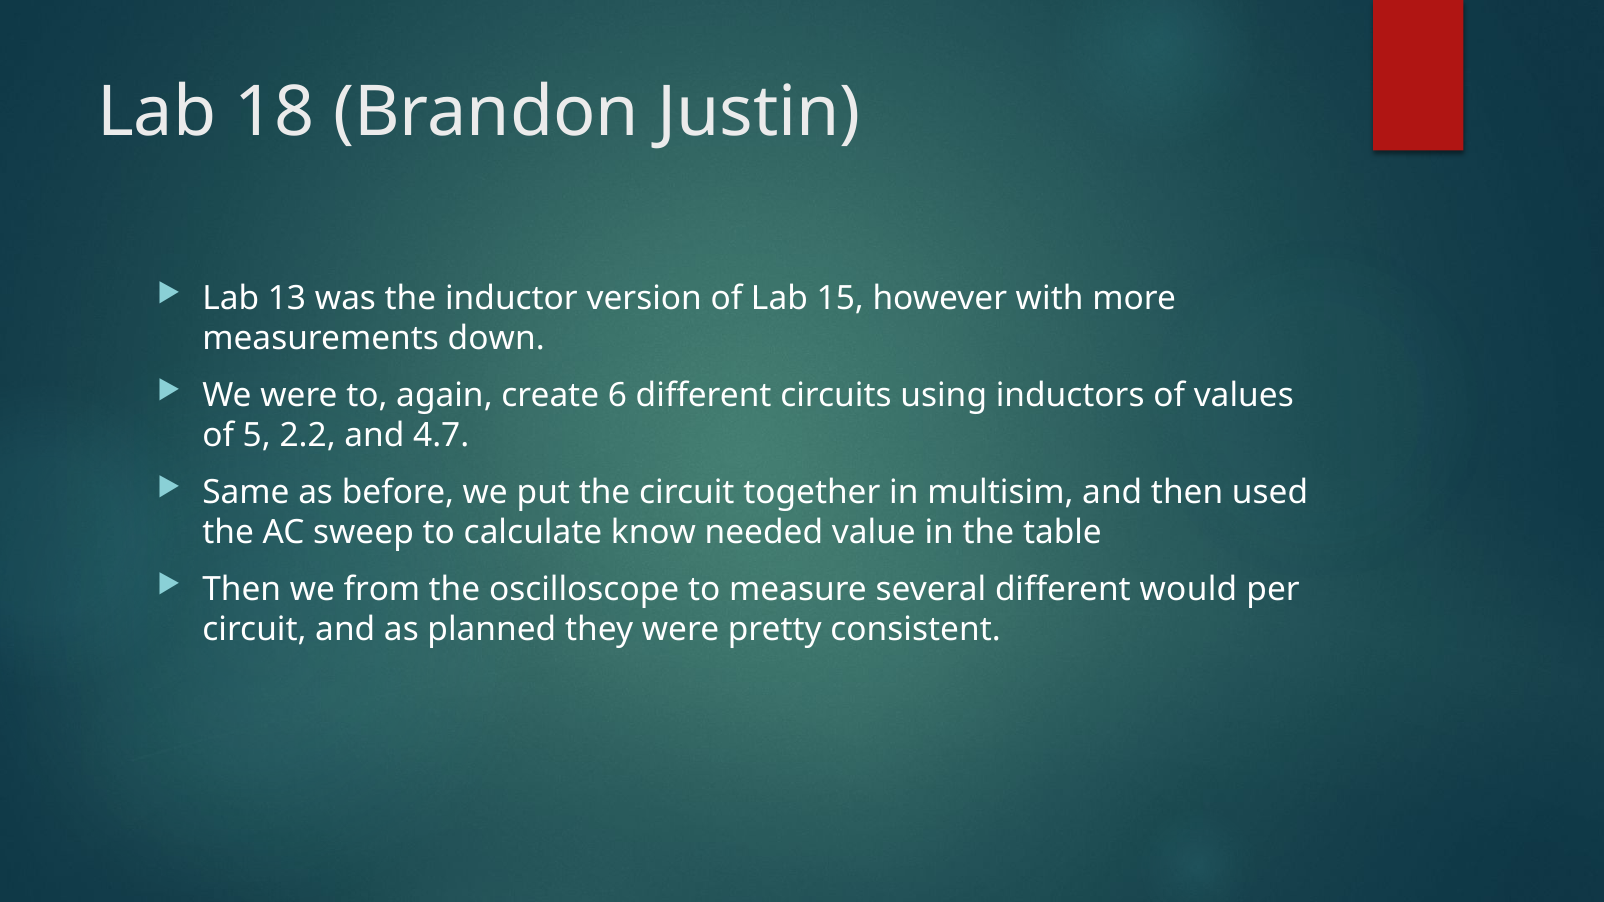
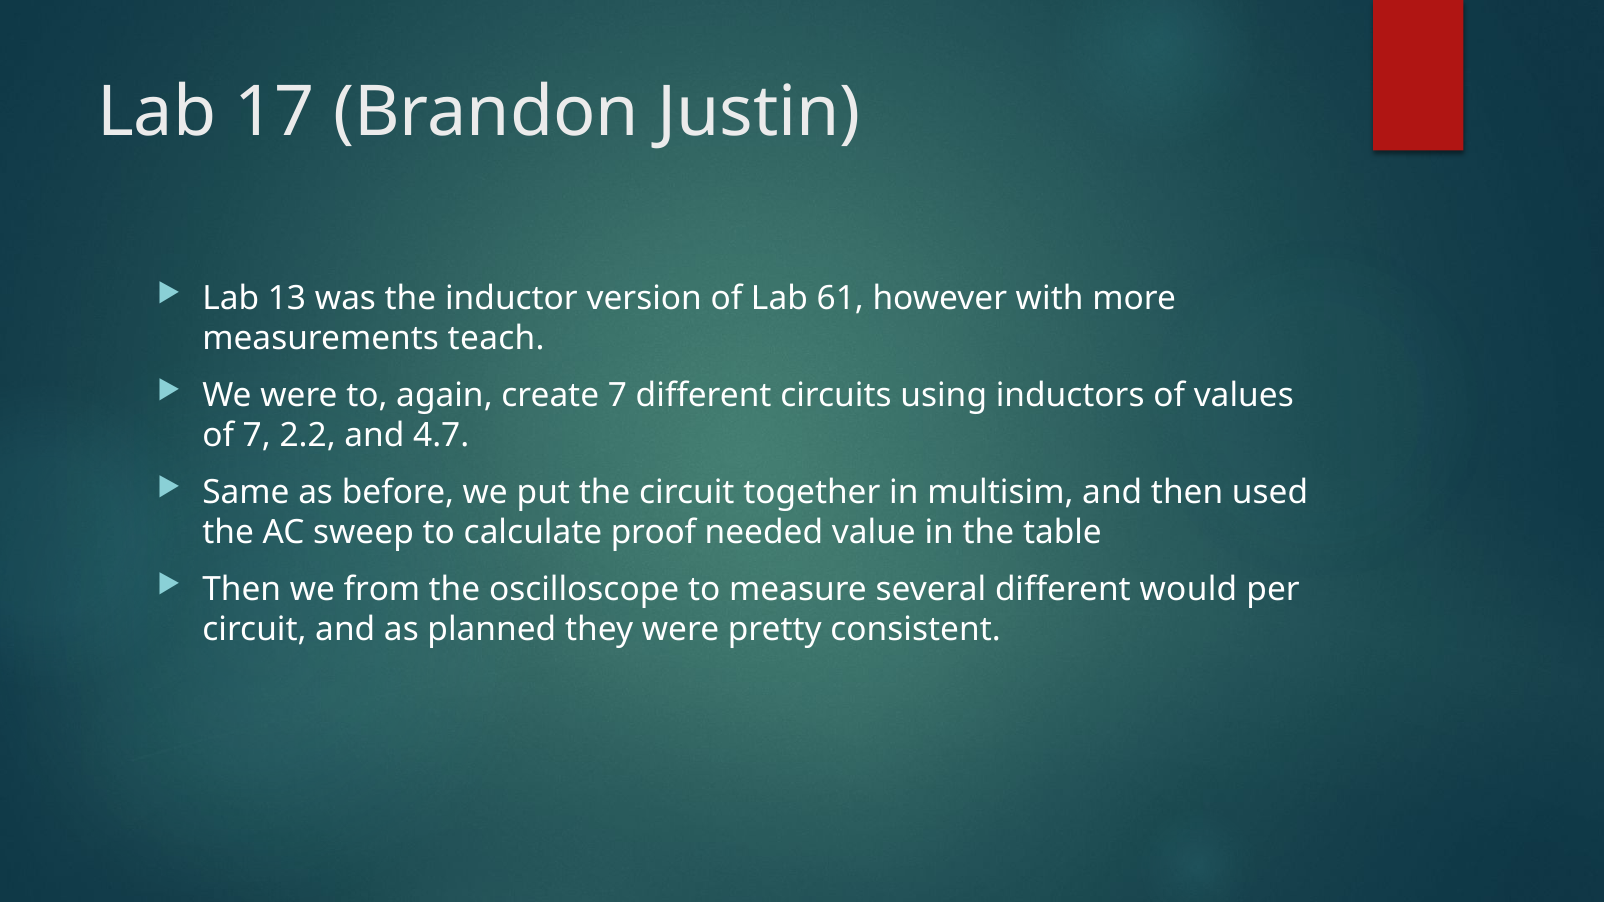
18: 18 -> 17 (275, 113)
15: 15 -> 61 (840, 299)
down: down -> teach (496, 339)
create 6: 6 -> 7 (617, 395)
of 5: 5 -> 7 (257, 436)
know: know -> proof (654, 533)
